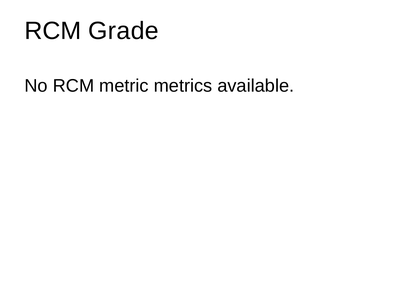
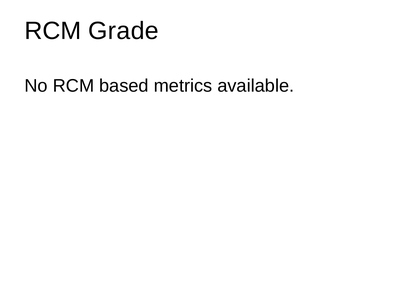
metric: metric -> based (124, 86)
